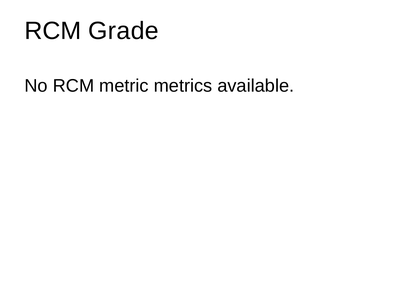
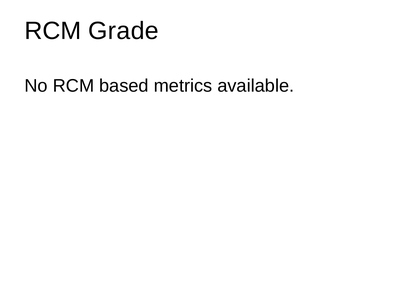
metric: metric -> based (124, 86)
